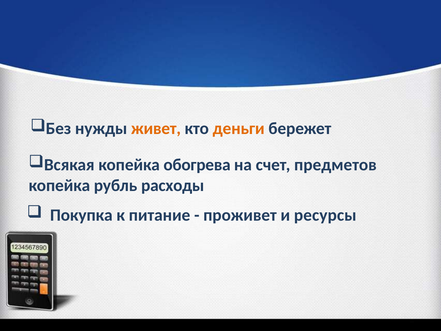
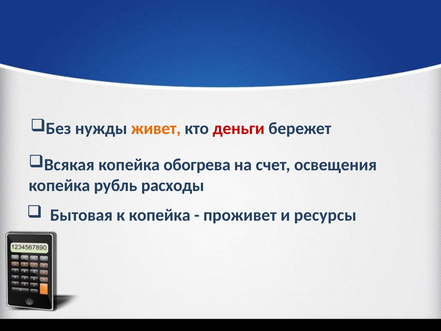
деньги colour: orange -> red (239, 128)
предметов: предметов -> освещения (335, 165)
Покупка: Покупка -> Бытовая (81, 215)
к питание: питание -> копейка (160, 215)
